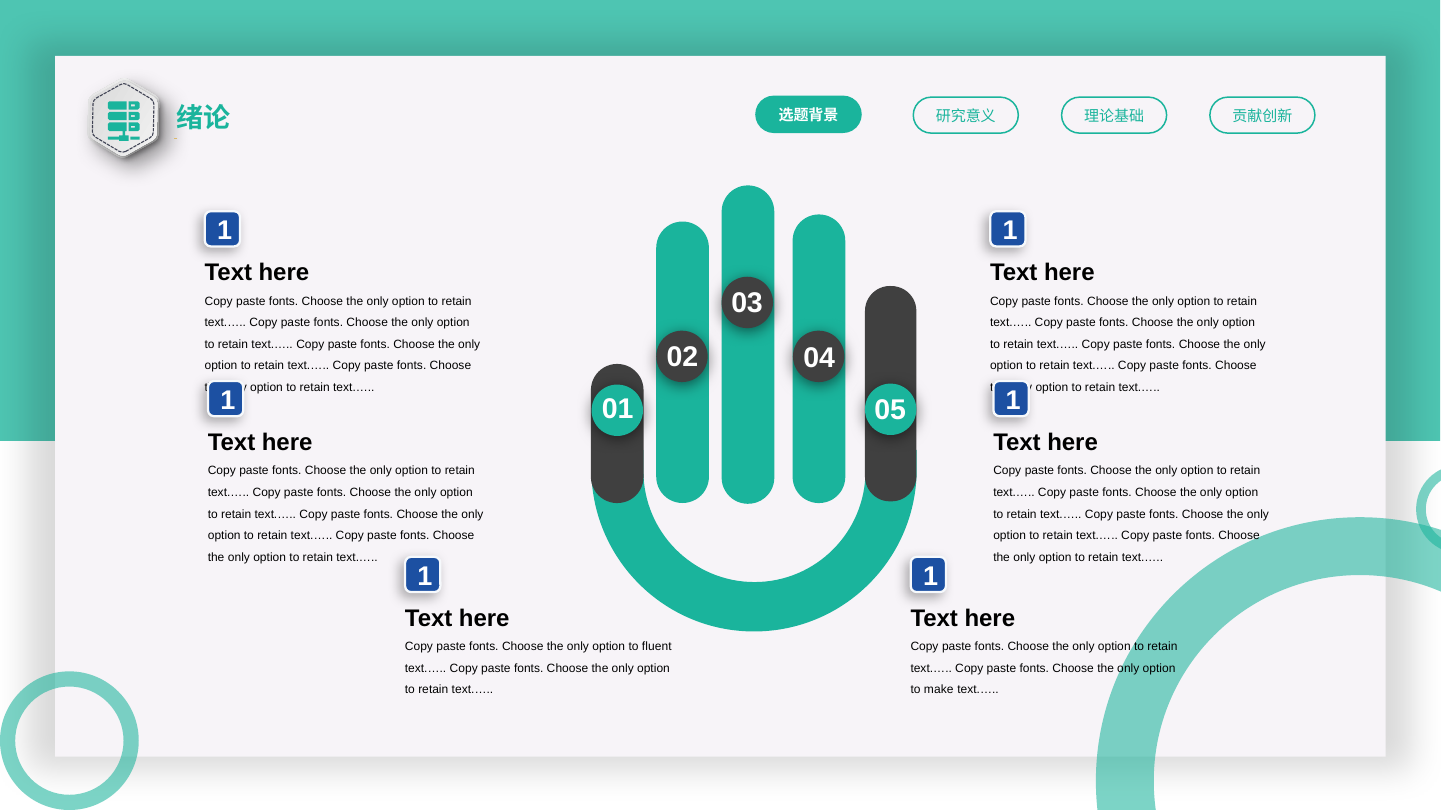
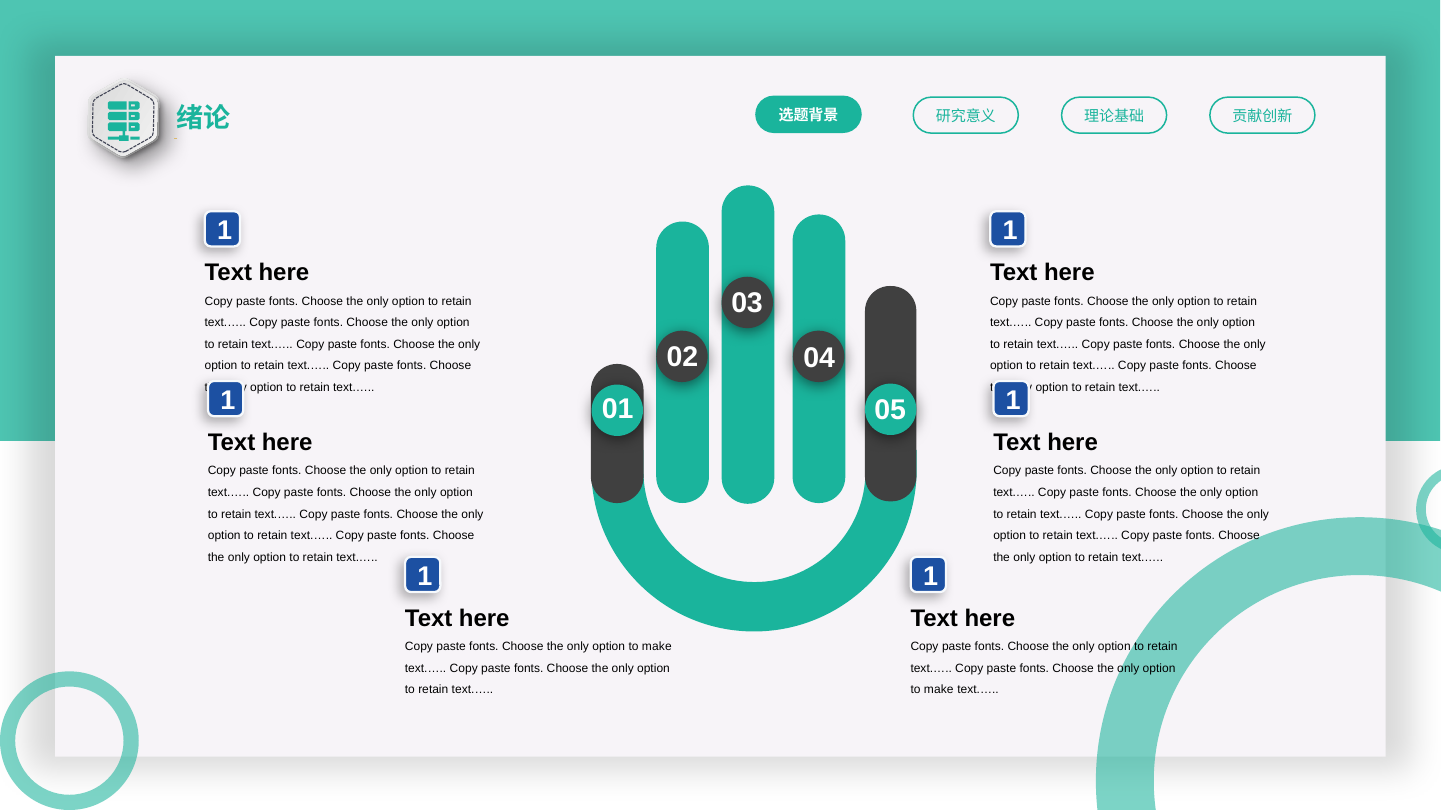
fluent: fluent -> make (657, 647)
